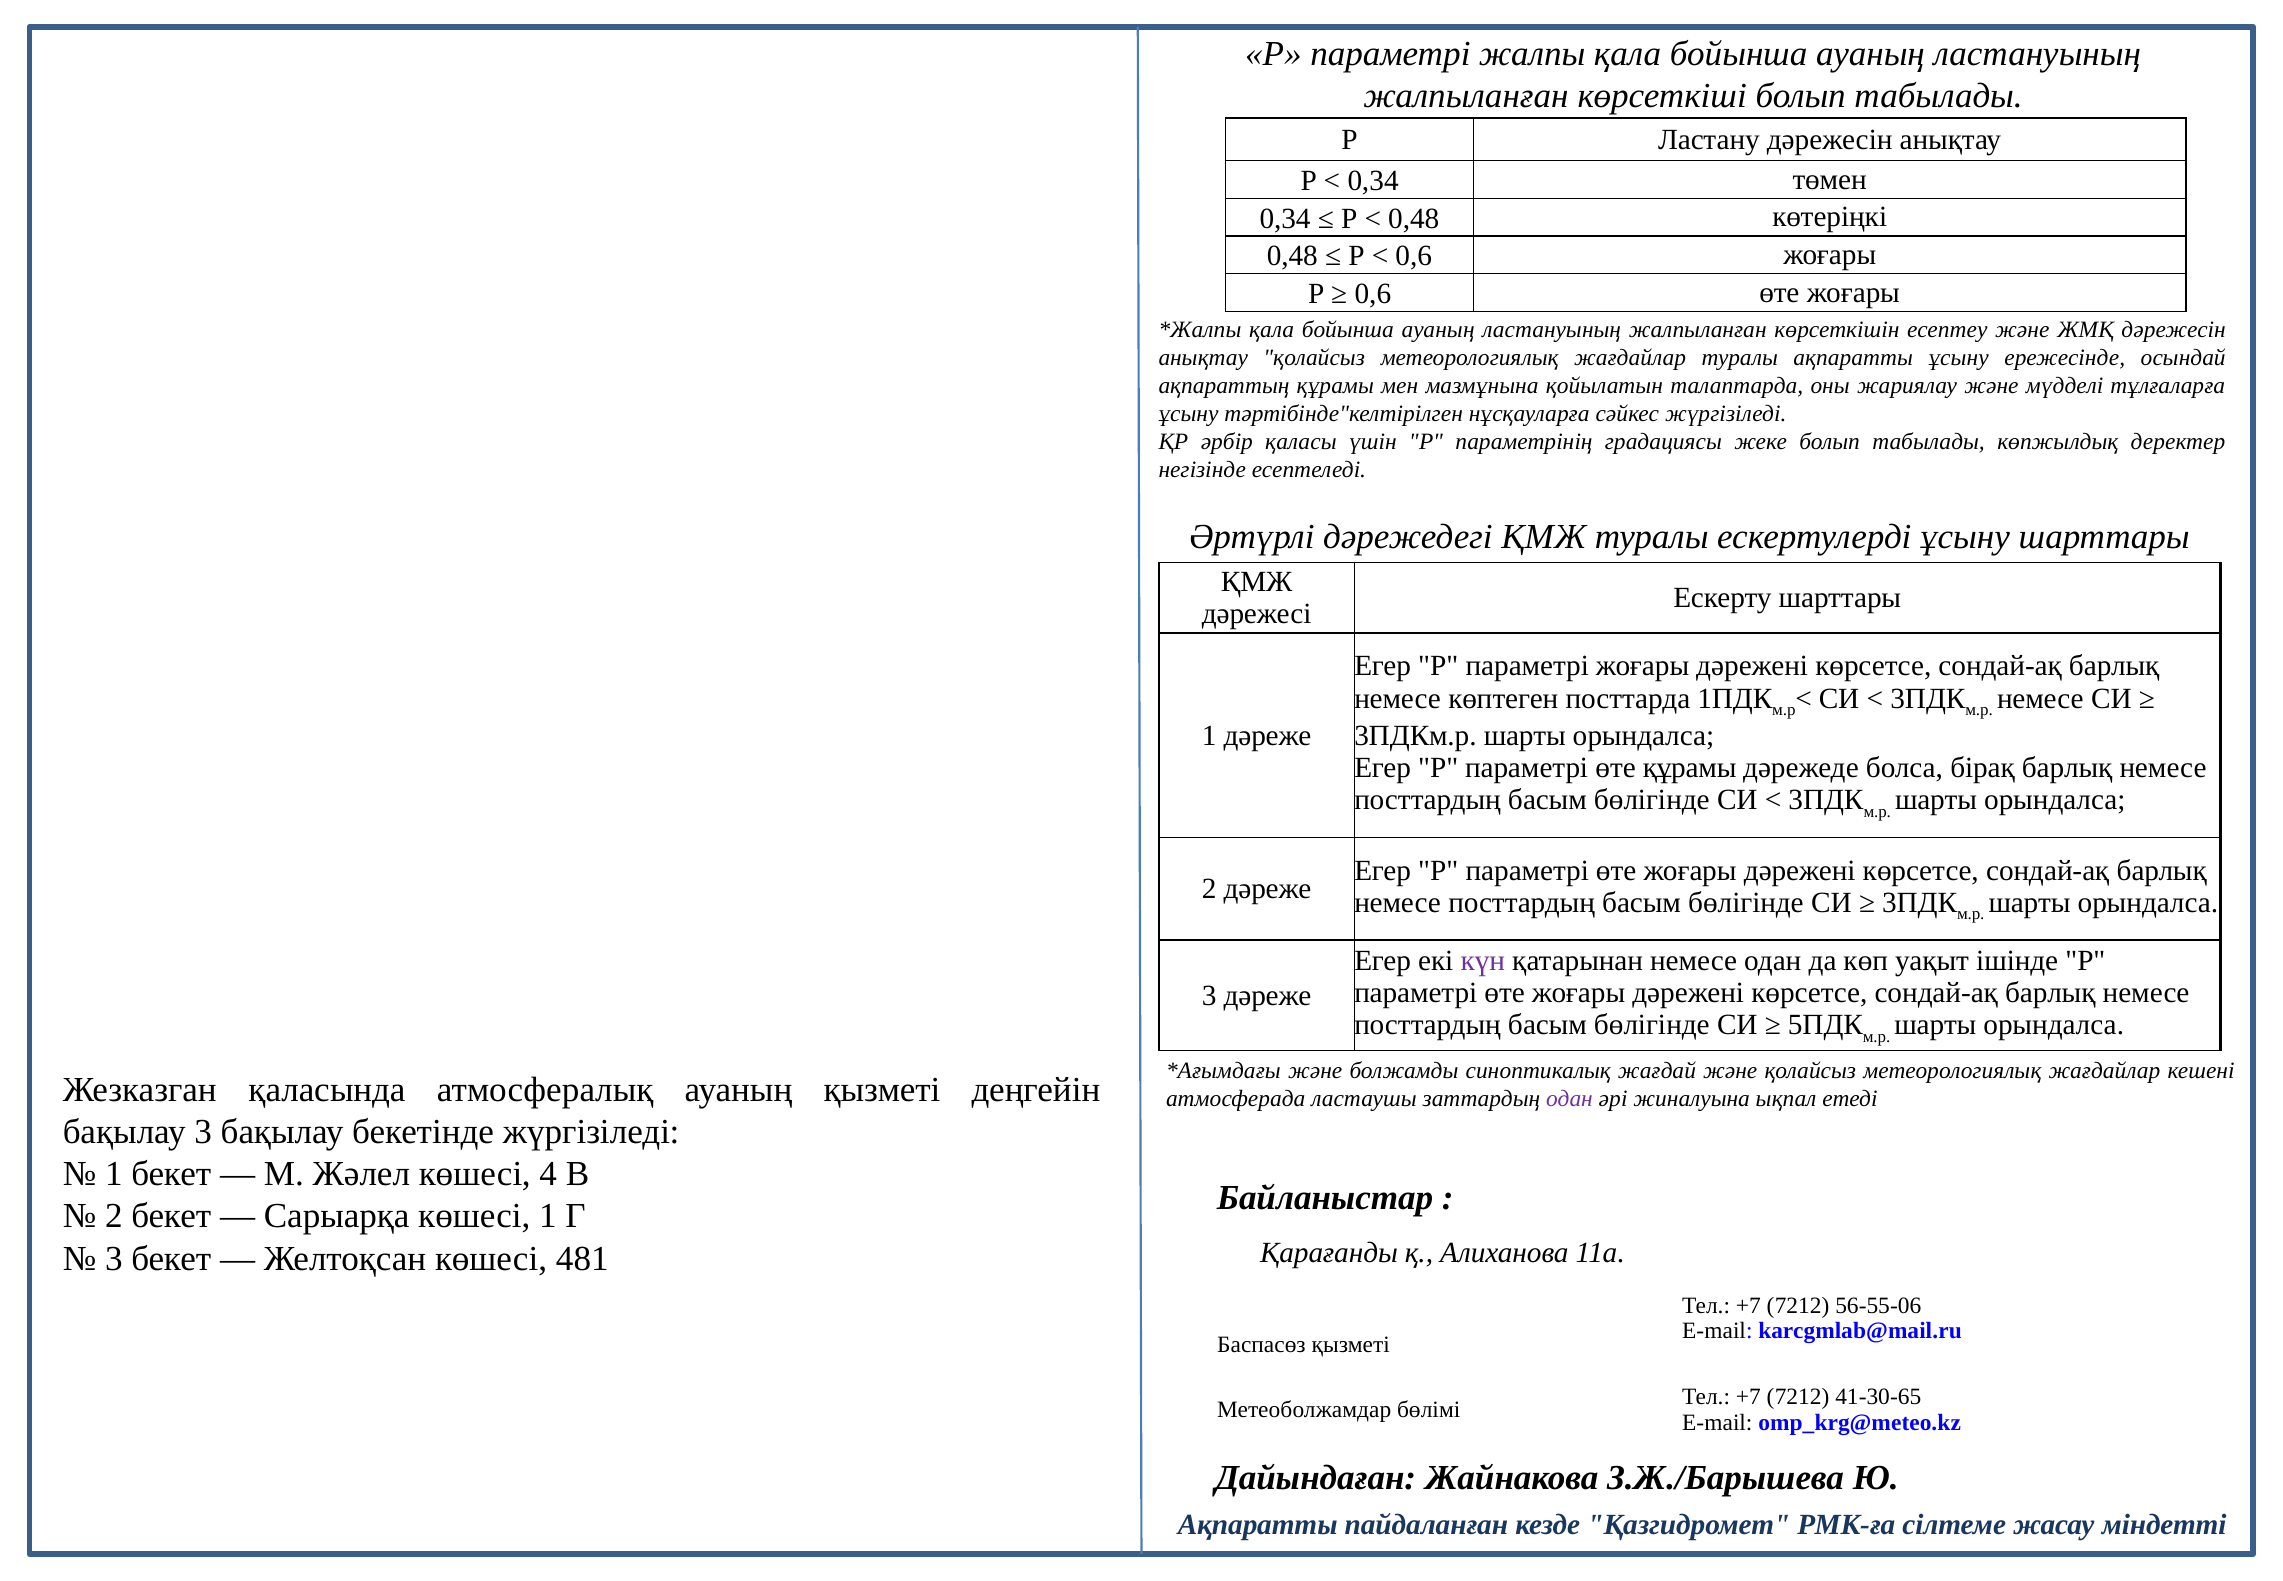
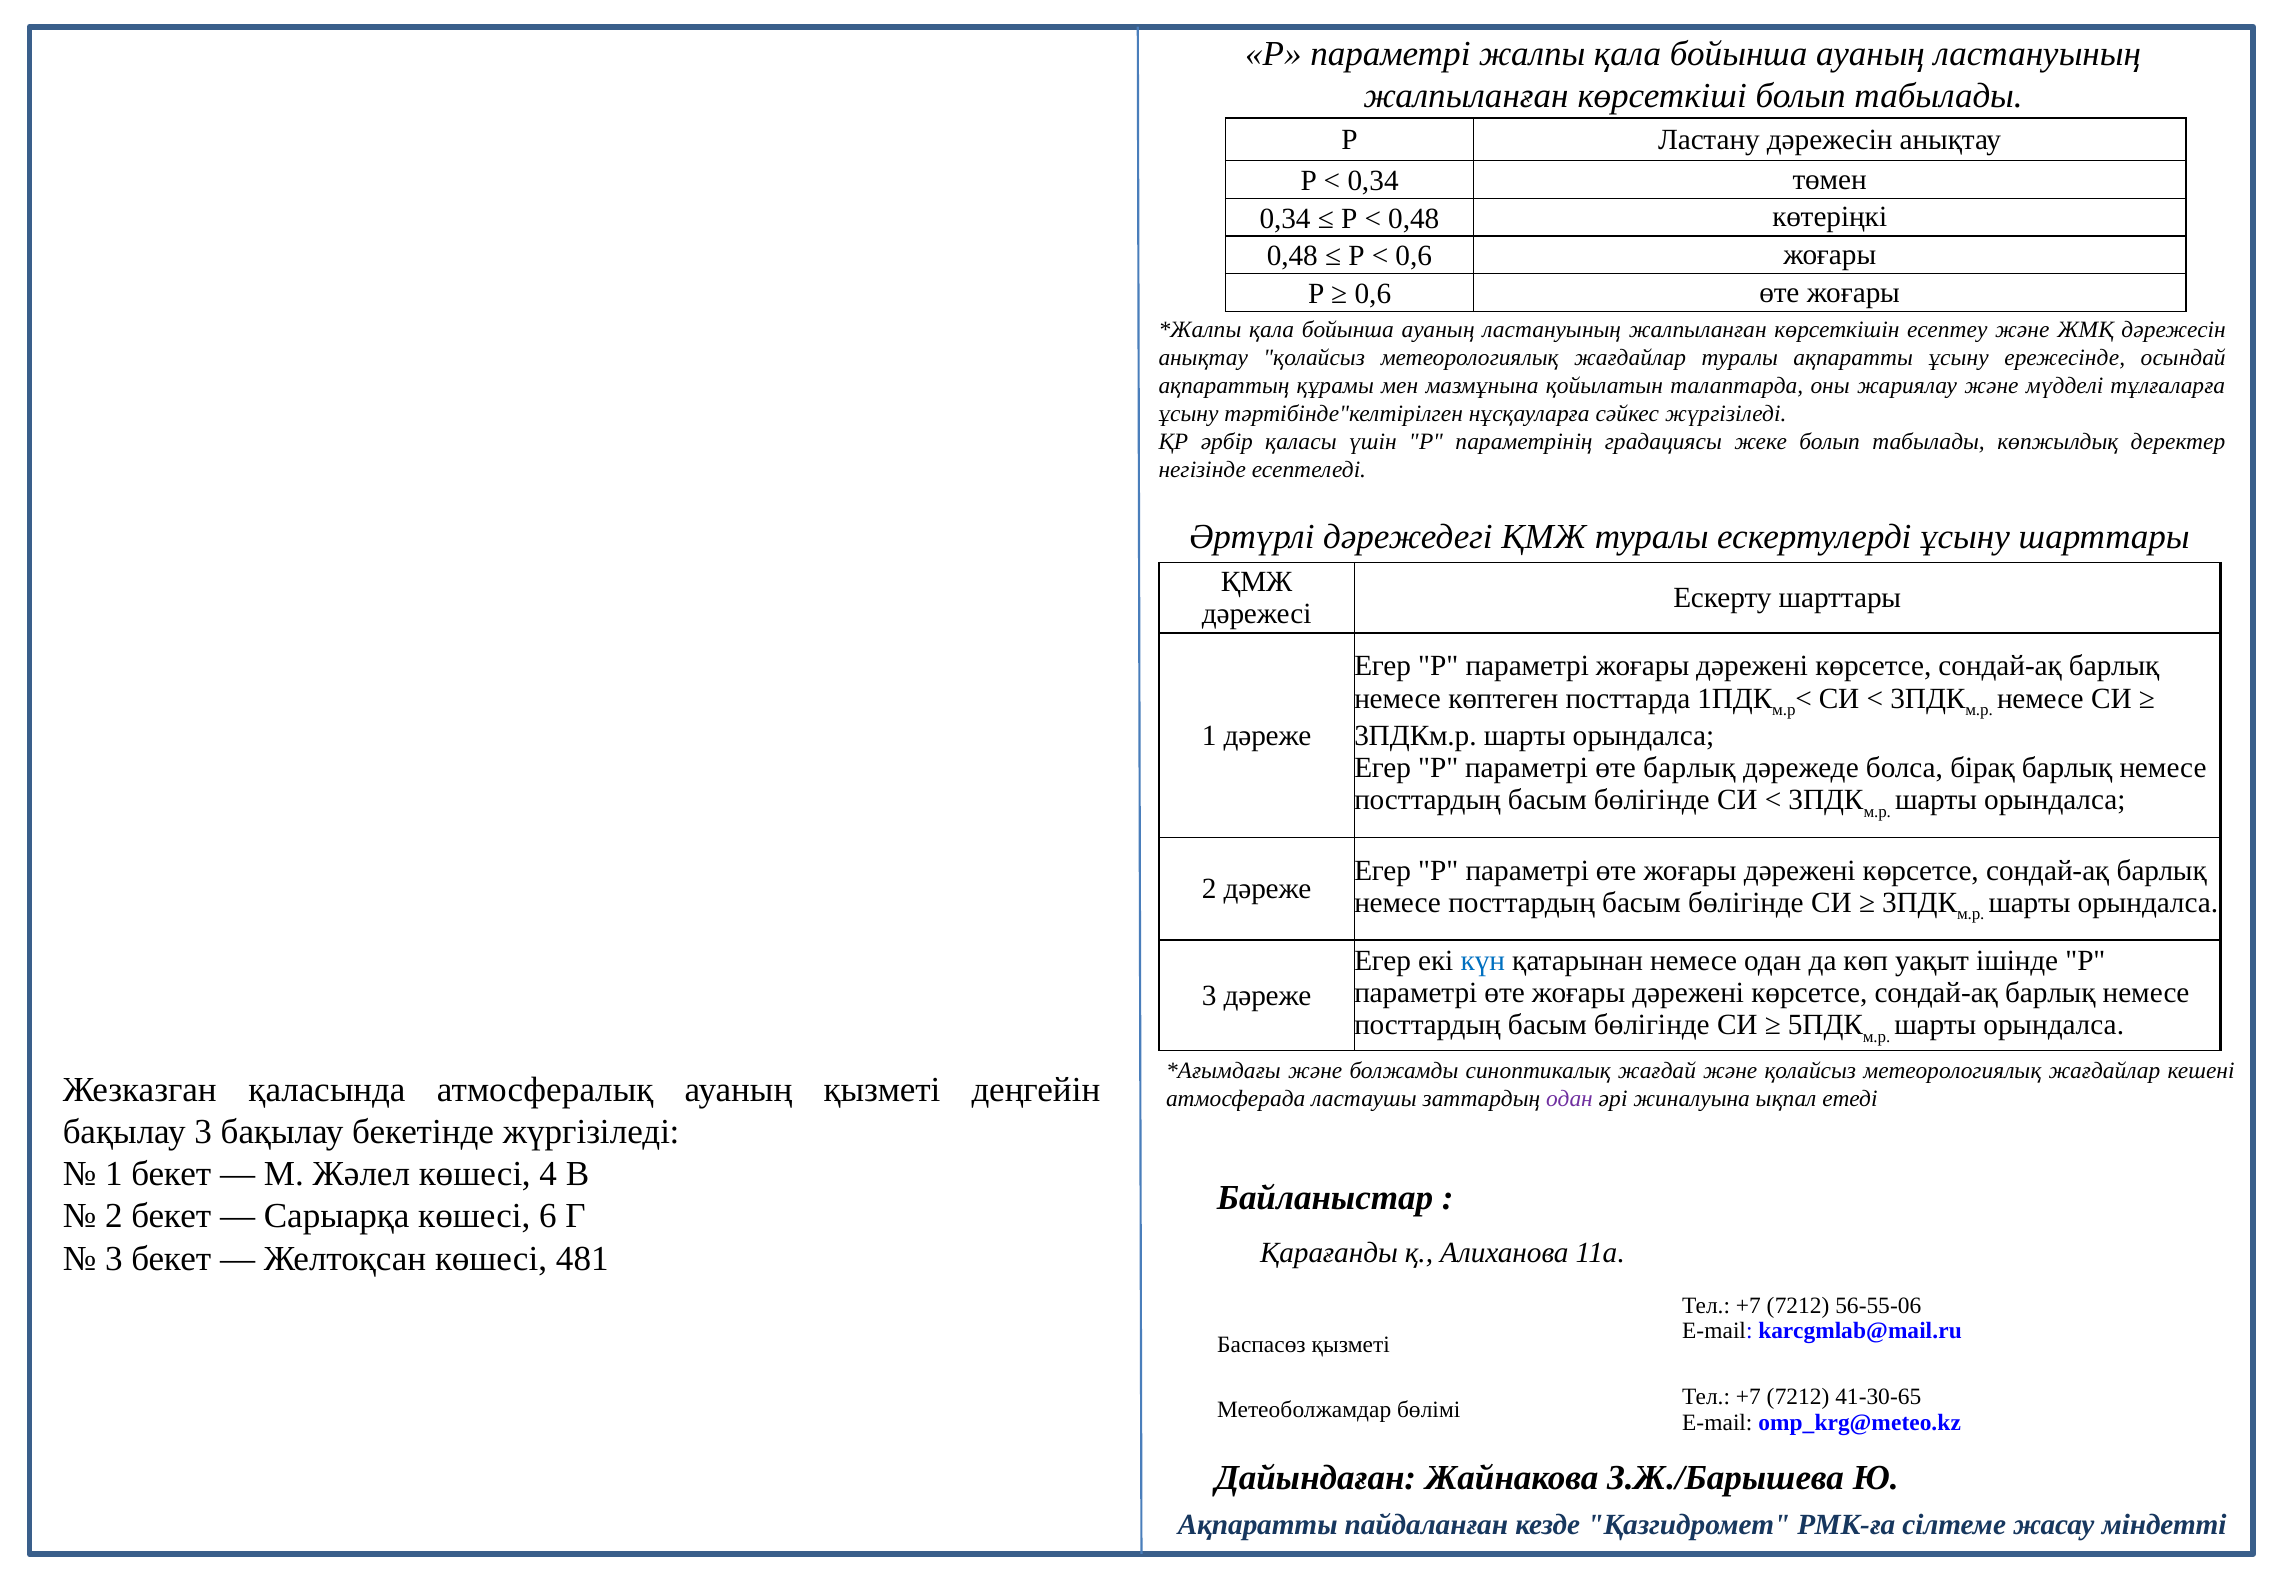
өте құрамы: құрамы -> барлық (1689, 767)
күн colour: purple -> blue (1483, 960)
көшесі 1: 1 -> 6 (548, 1216)
